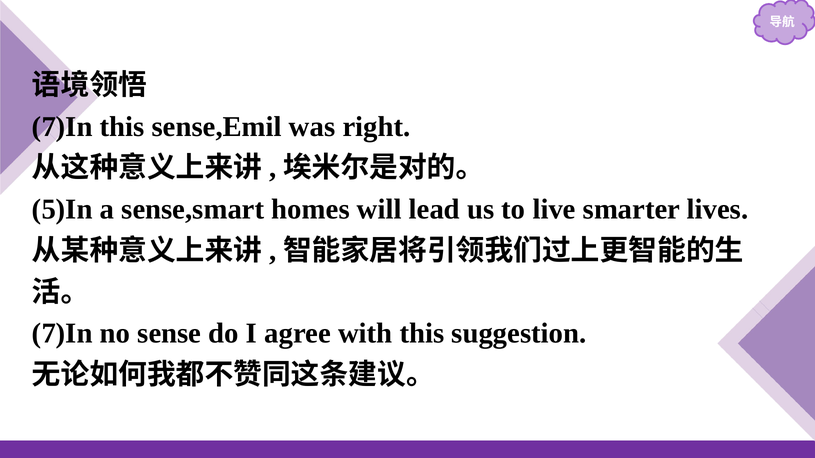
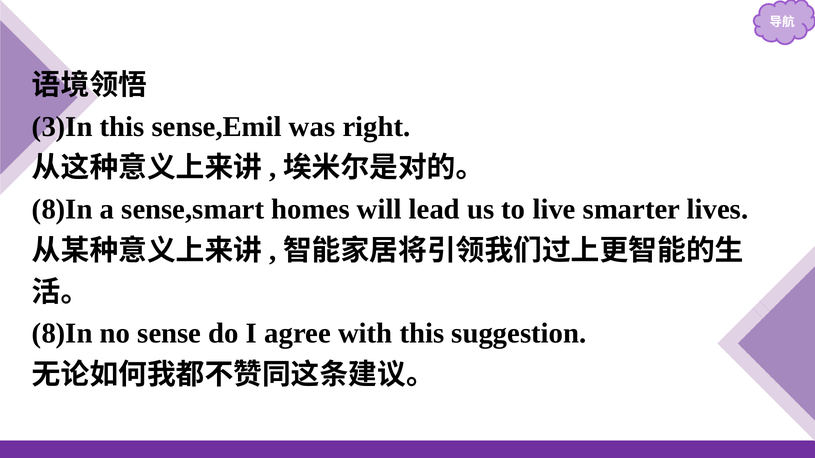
7)In: 7)In -> 3)In (62, 127)
5)In: 5)In -> 8)In (62, 210)
7)In: 7)In -> 8)In (62, 334)
